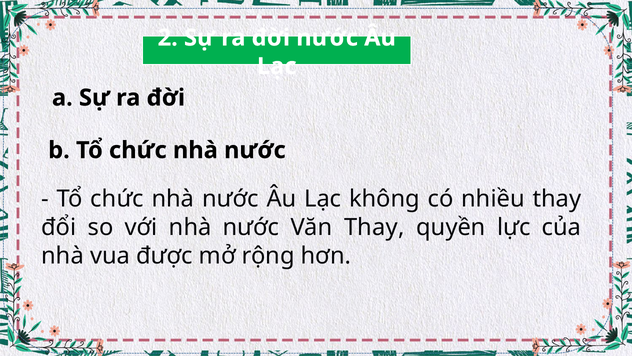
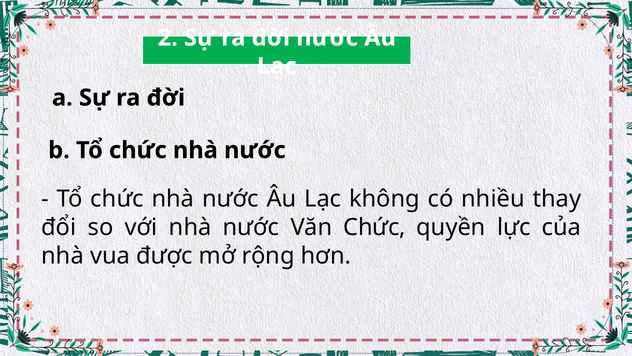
Văn Thay: Thay -> Chức (375, 227)
